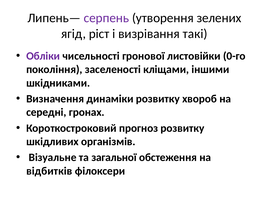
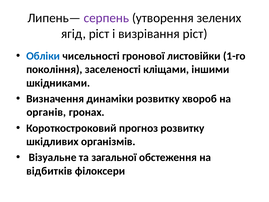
визрівання такі: такі -> ріст (195, 34)
Обліки colour: purple -> blue (43, 56)
0-го: 0-го -> 1-го (234, 56)
середні: середні -> органів (46, 112)
